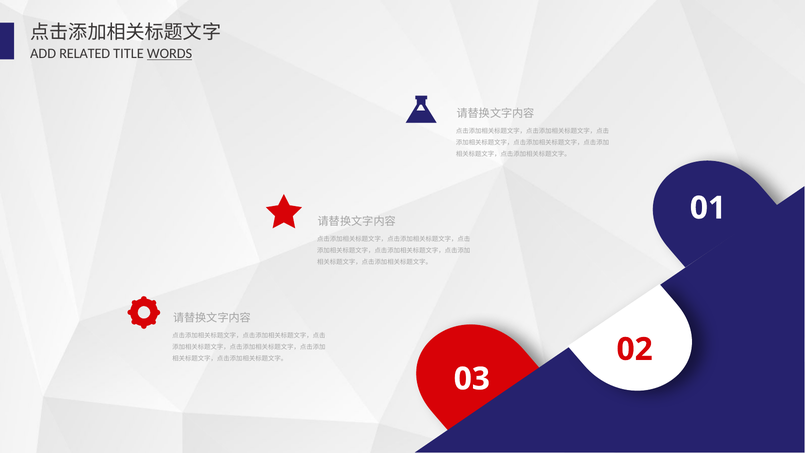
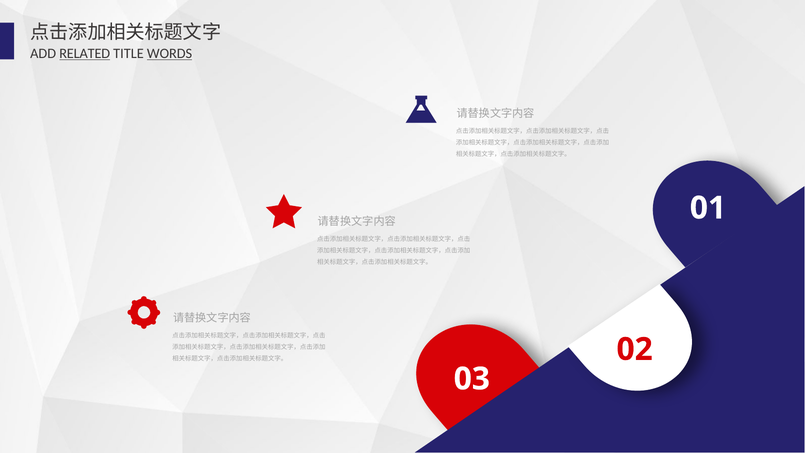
RELATED underline: none -> present (85, 54)
